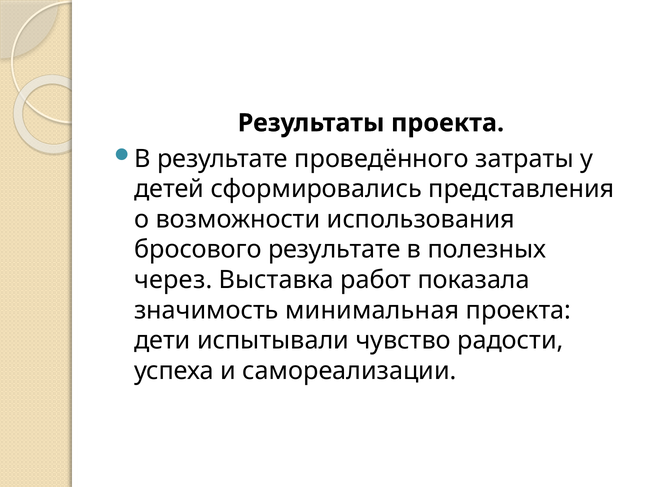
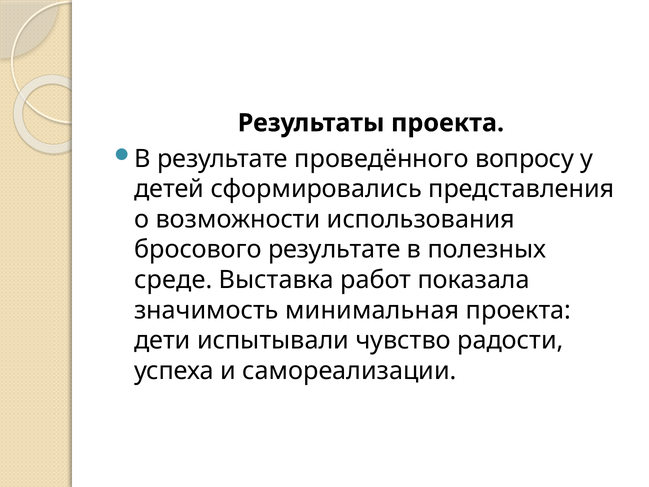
затраты: затраты -> вопросу (525, 159)
через: через -> среде (173, 280)
